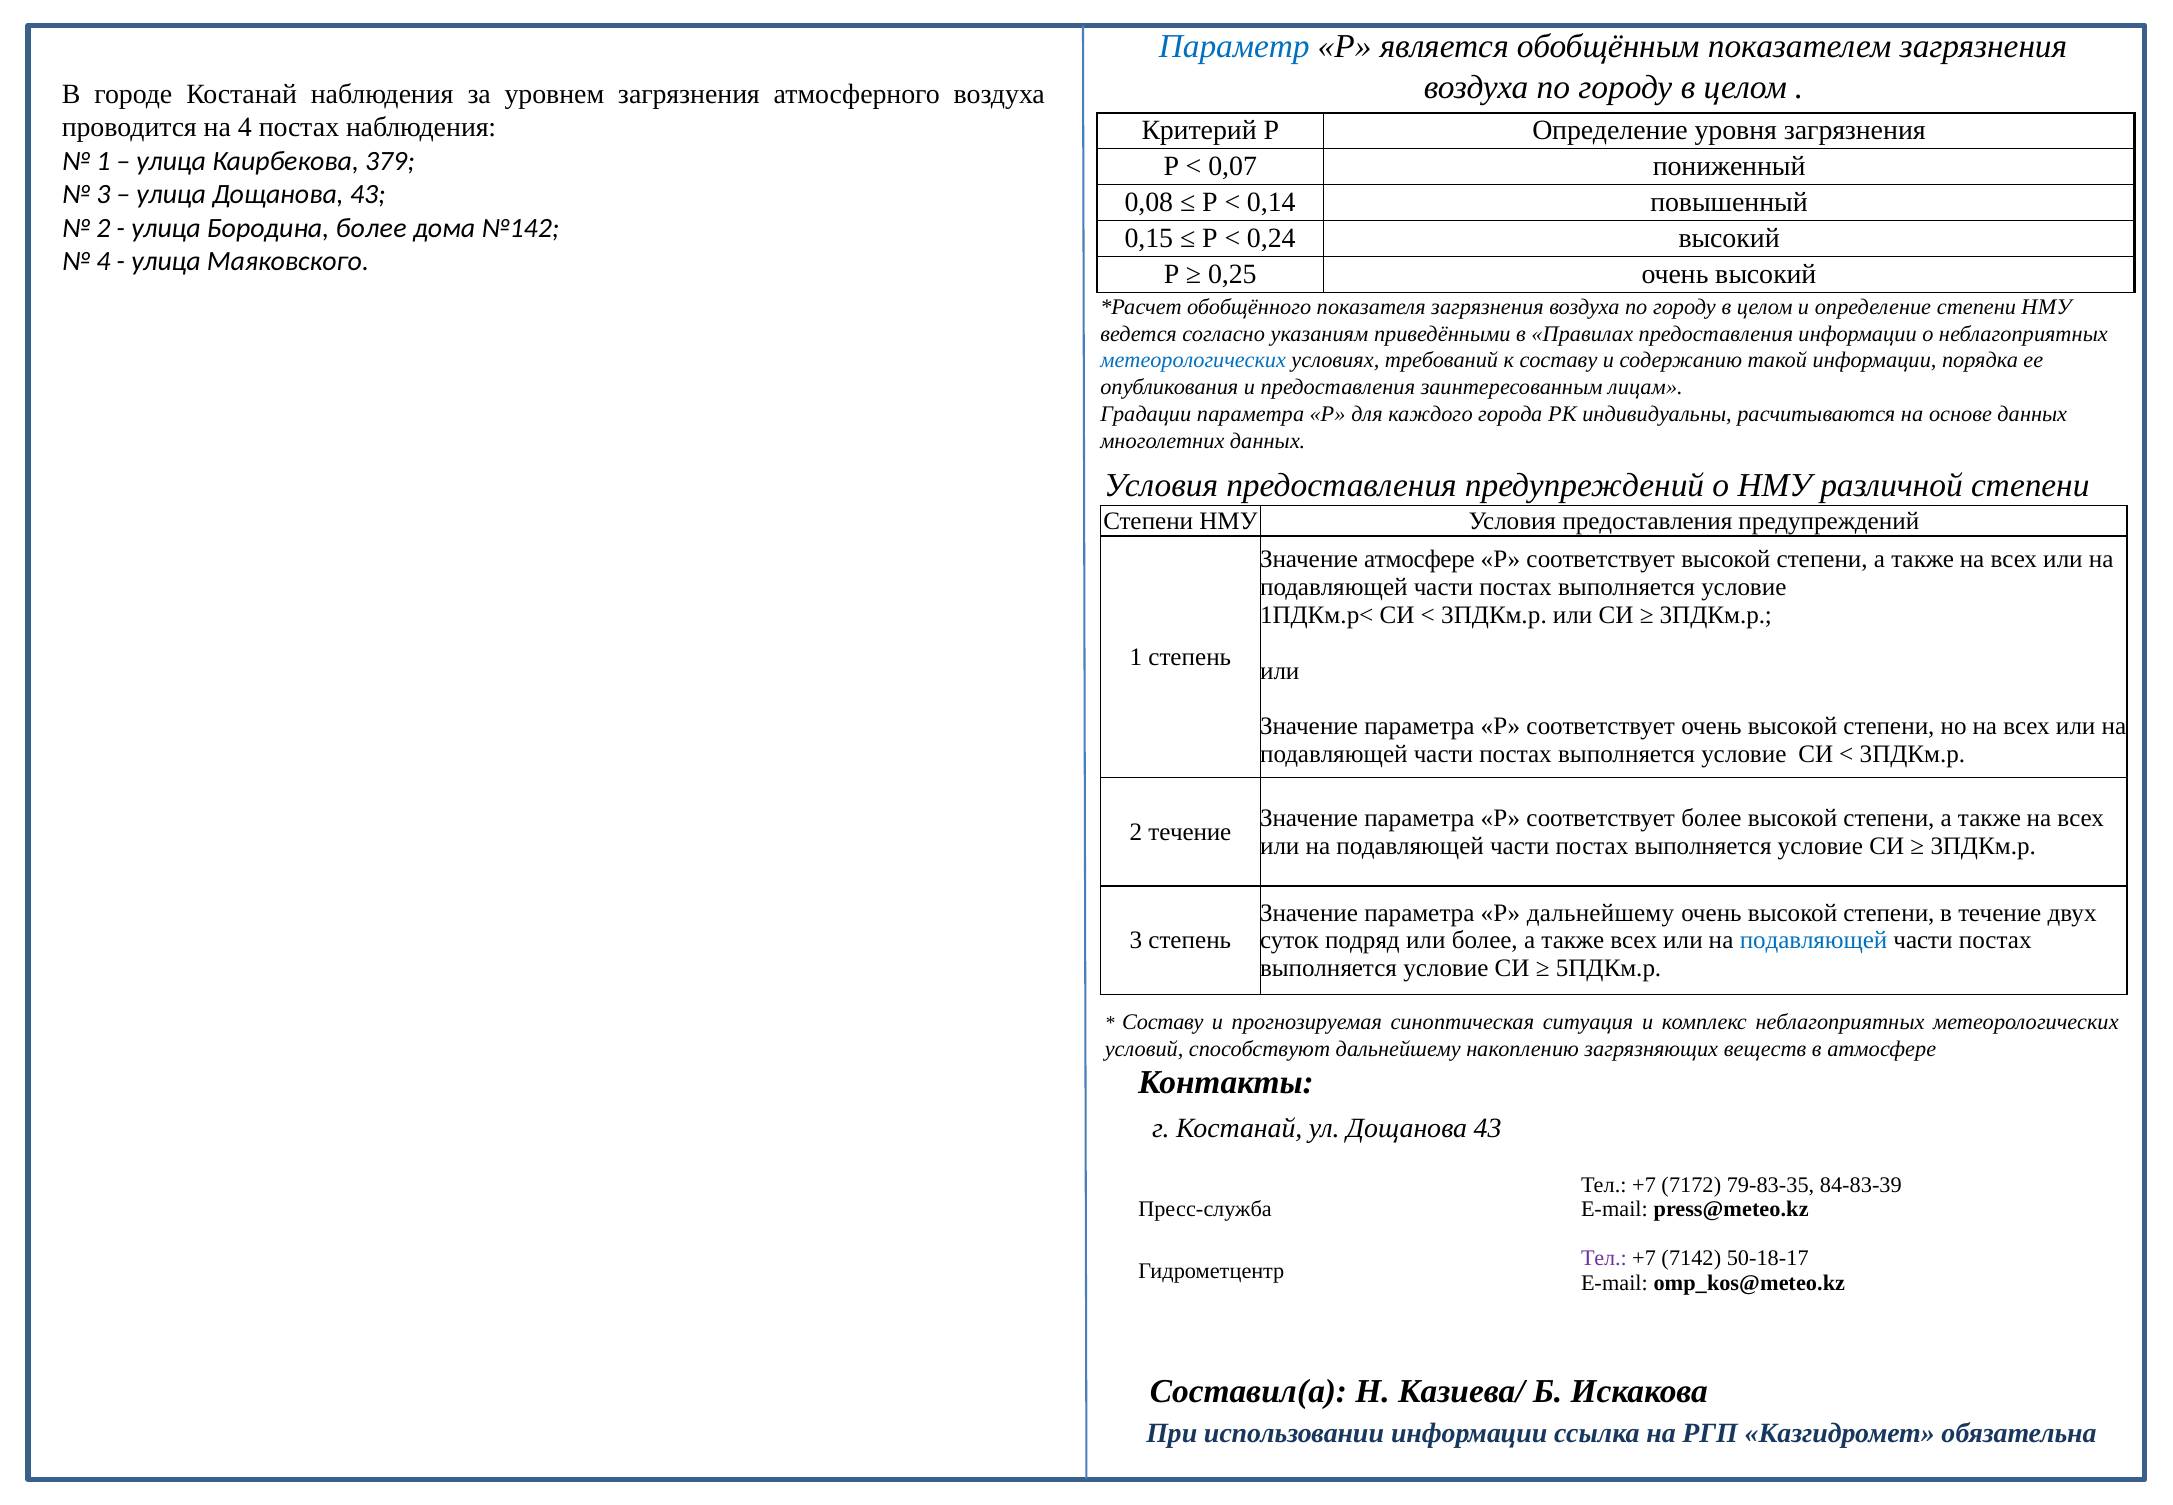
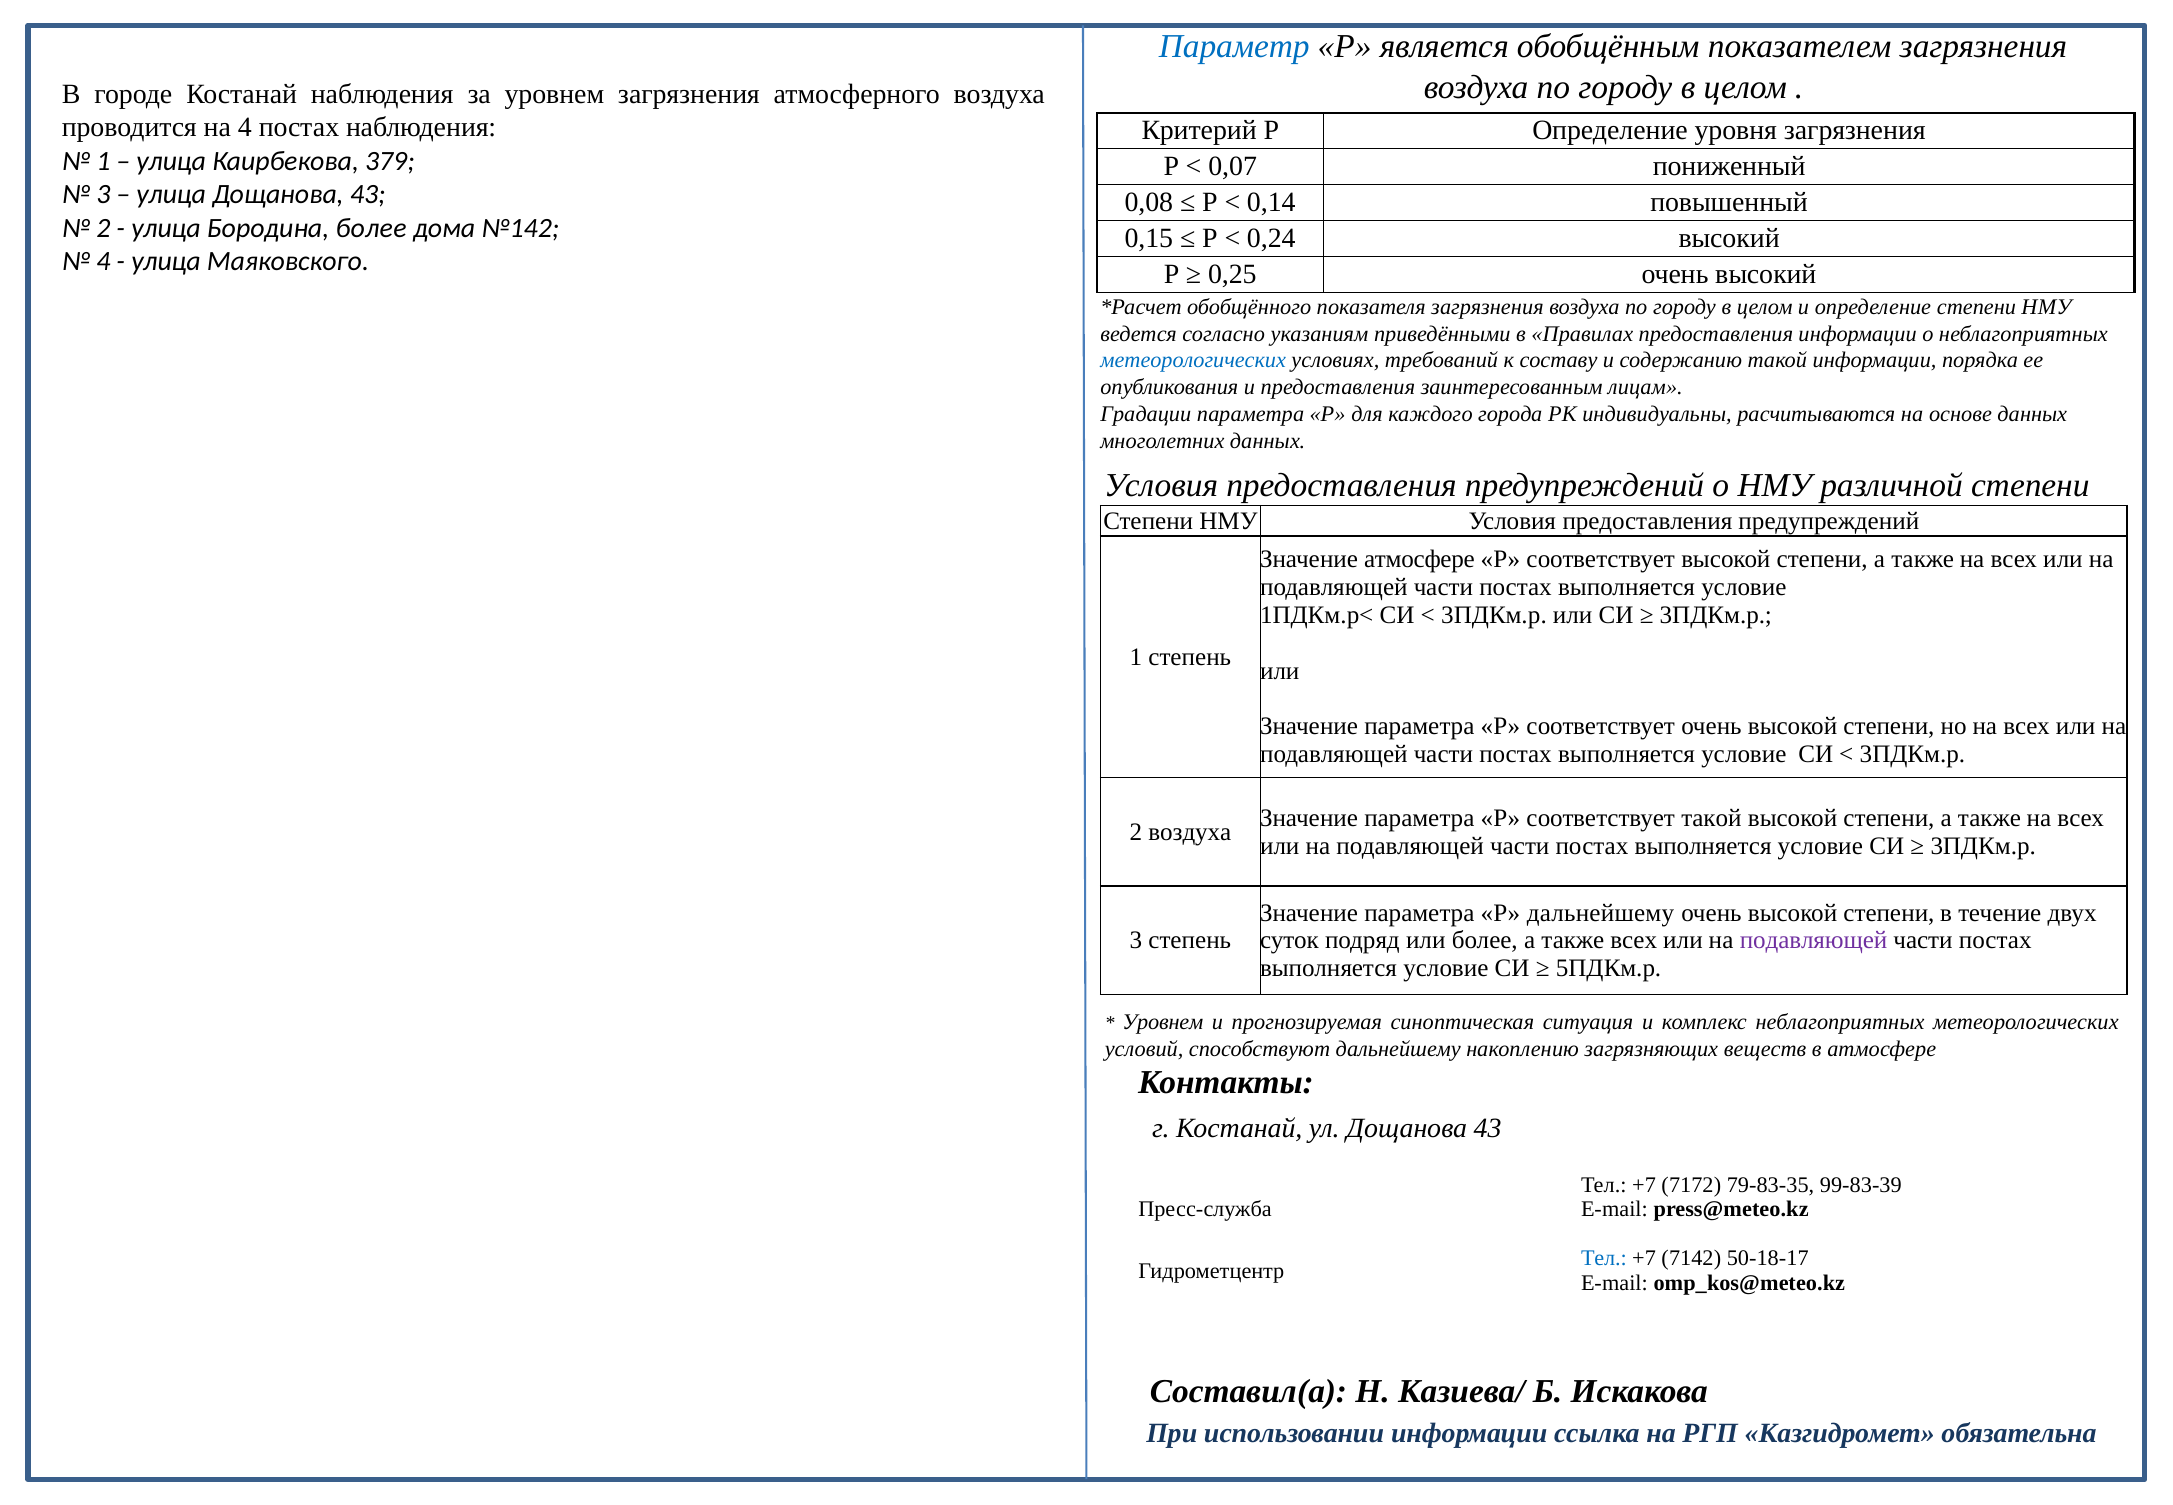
соответствует более: более -> такой (1711, 818)
2 течение: течение -> воздуха (1190, 832)
подавляющей colour: blue -> purple (1814, 940)
Составу: Составу -> Уровнем (1163, 1022)
84-83-39: 84-83-39 -> 99-83-39 (1861, 1184)
Тел colour: purple -> blue (1604, 1258)
